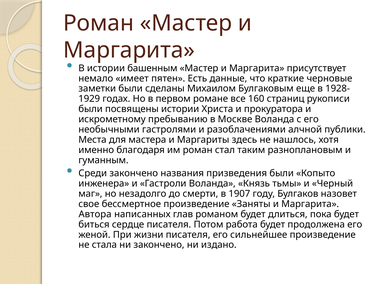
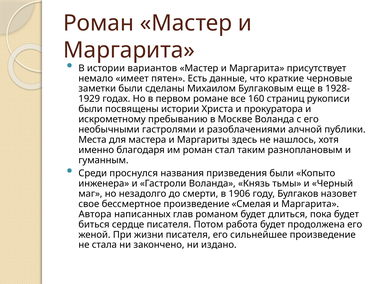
башенным: башенным -> вариантов (152, 68)
Среди закончено: закончено -> проснулся (134, 173)
1907: 1907 -> 1906 (239, 194)
Заняты: Заняты -> Смелая (251, 204)
